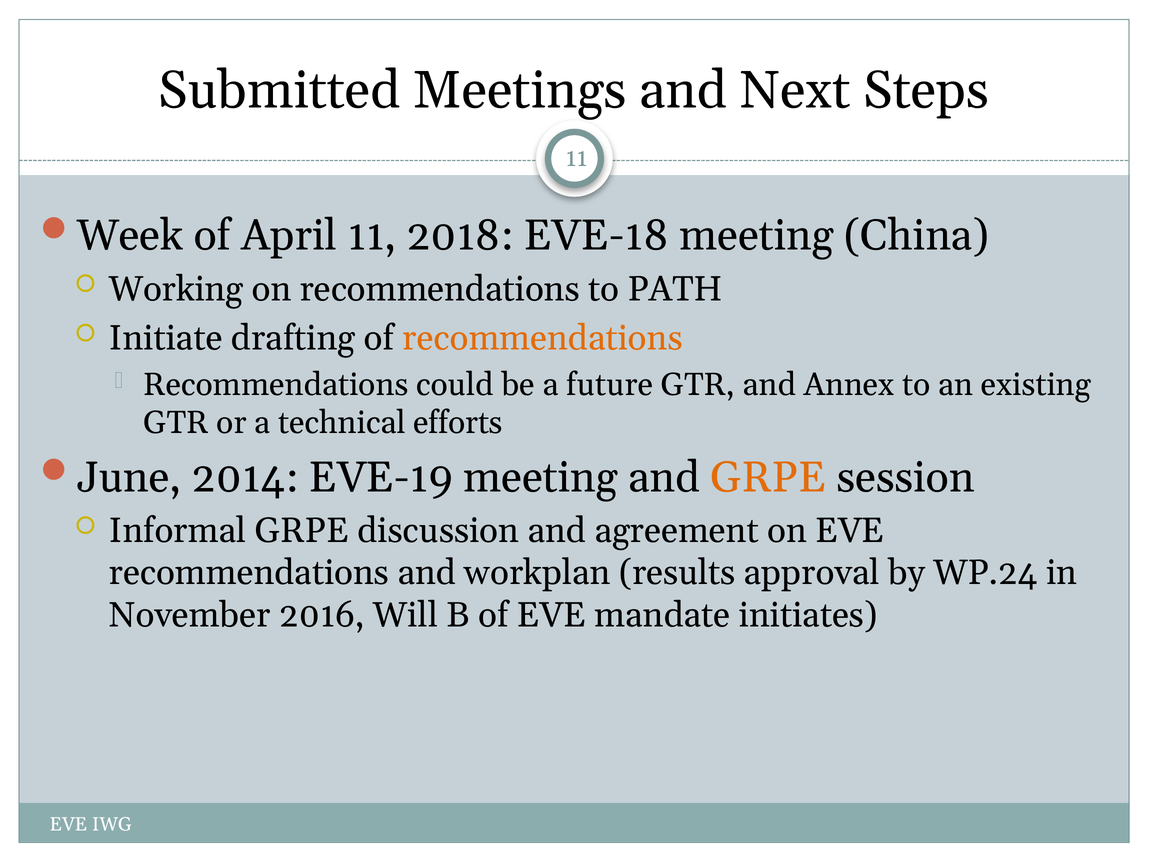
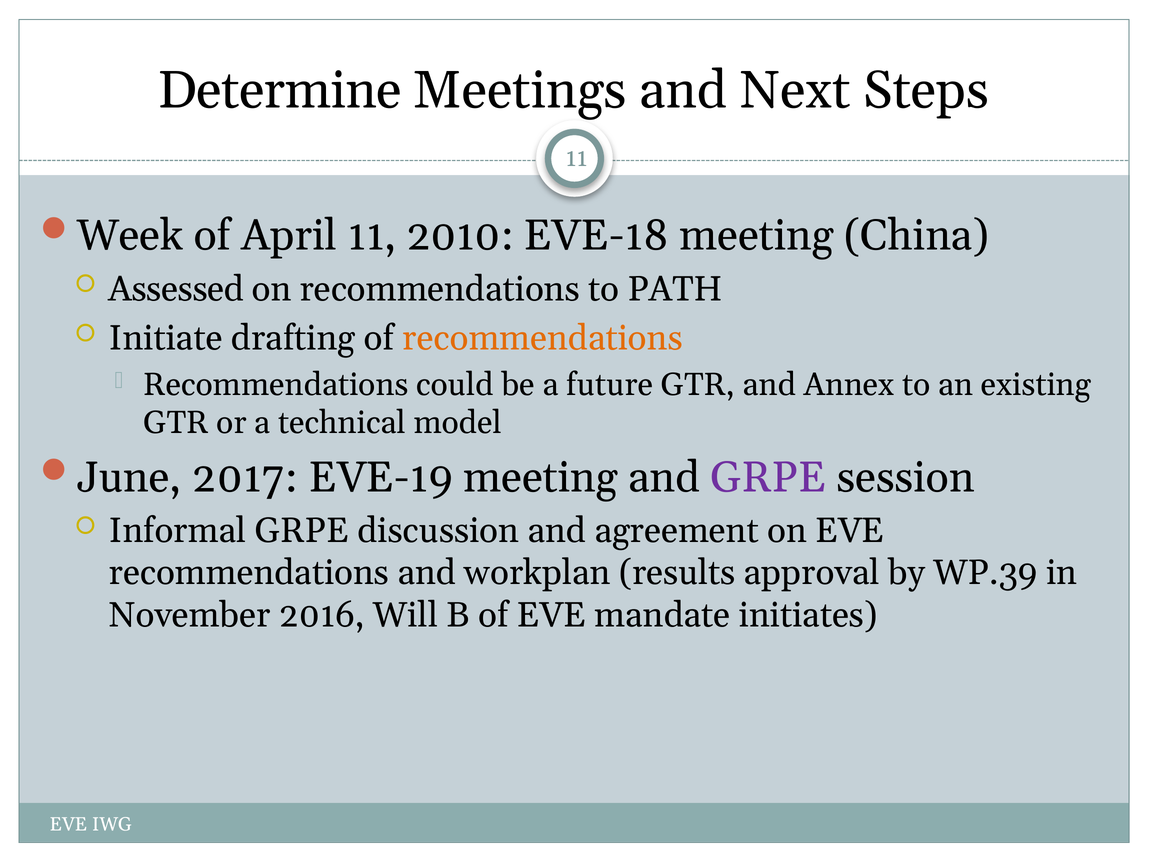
Submitted: Submitted -> Determine (280, 90)
2018: 2018 -> 2010 (460, 236)
Working: Working -> Assessed (176, 289)
efforts: efforts -> model (458, 423)
2014: 2014 -> 2017 (245, 477)
GRPE colour: orange -> purple (768, 477)
WP.24: WP.24 -> WP.39 (986, 573)
